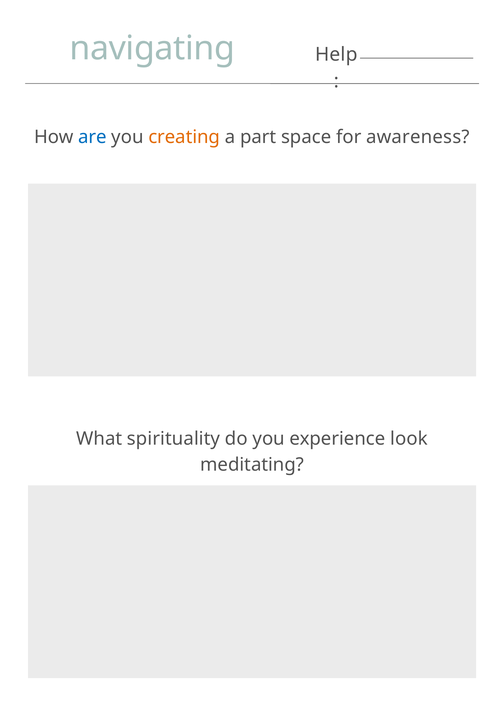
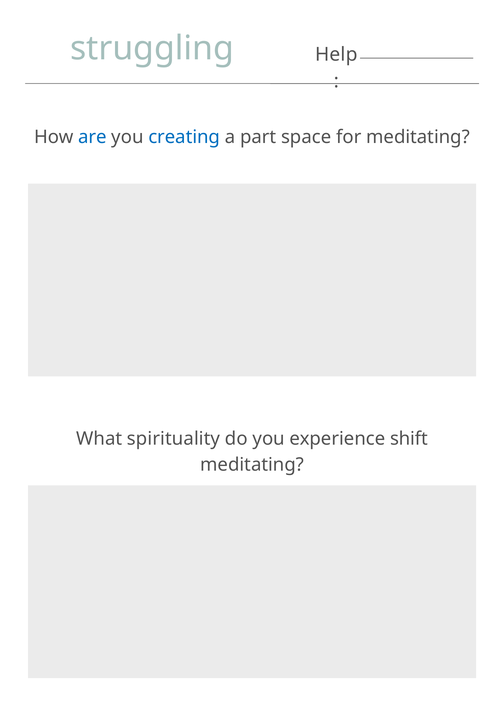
navigating: navigating -> struggling (152, 48)
creating colour: orange -> blue (184, 137)
for awareness: awareness -> meditating (418, 137)
look: look -> shift (409, 439)
